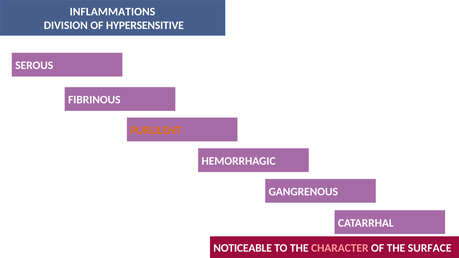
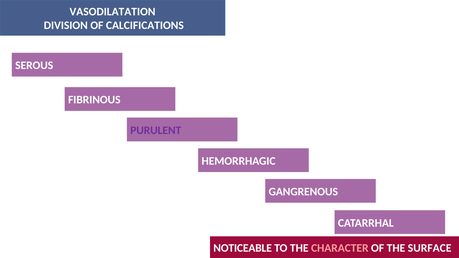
INFLAMMATIONS: INFLAMMATIONS -> VASODILATATION (112, 12)
HYPERSENSITIVE: HYPERSENSITIVE -> CALCIFICATIONS (145, 26)
PURULENT colour: orange -> purple (156, 130)
